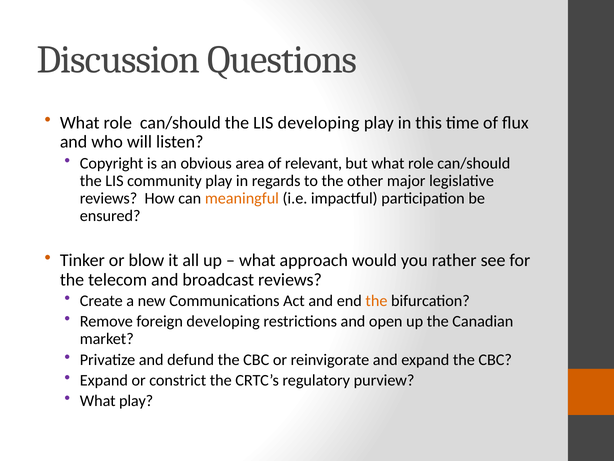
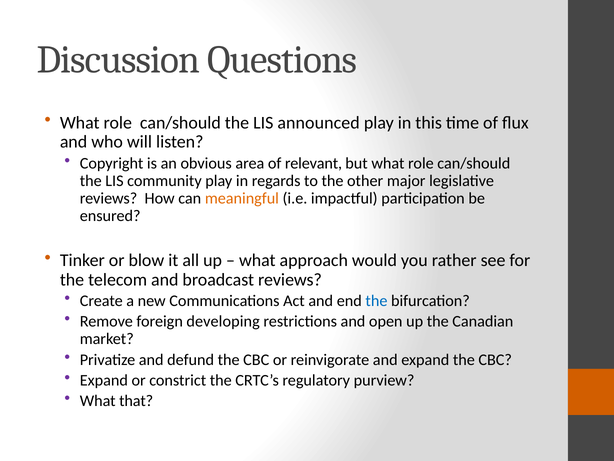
LIS developing: developing -> announced (319, 123)
the colour: orange -> blue (376, 301)
What play: play -> that (136, 400)
